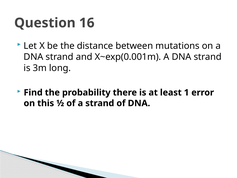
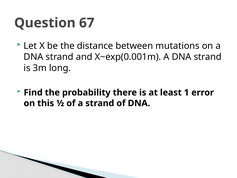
16: 16 -> 67 (87, 23)
